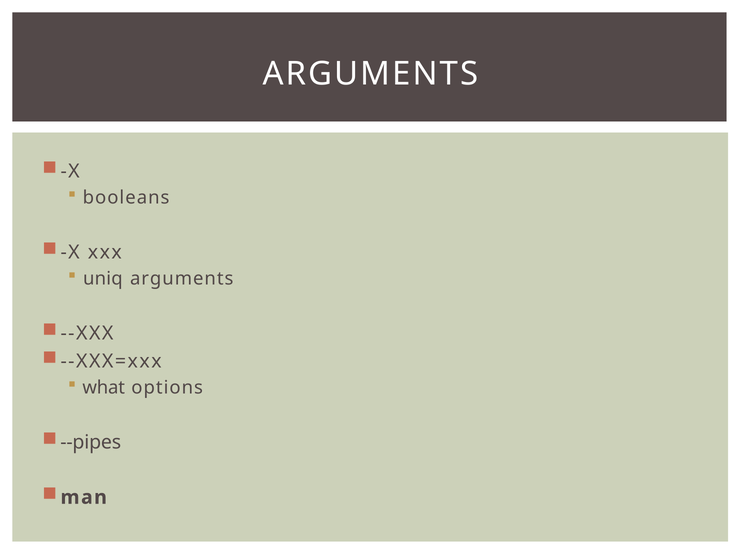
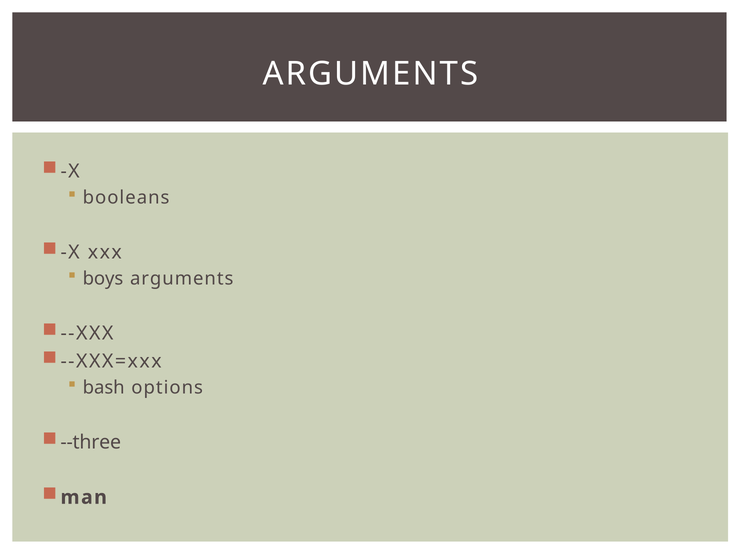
uniq: uniq -> boys (103, 279)
what: what -> bash (104, 387)
--pipes: --pipes -> --three (91, 442)
